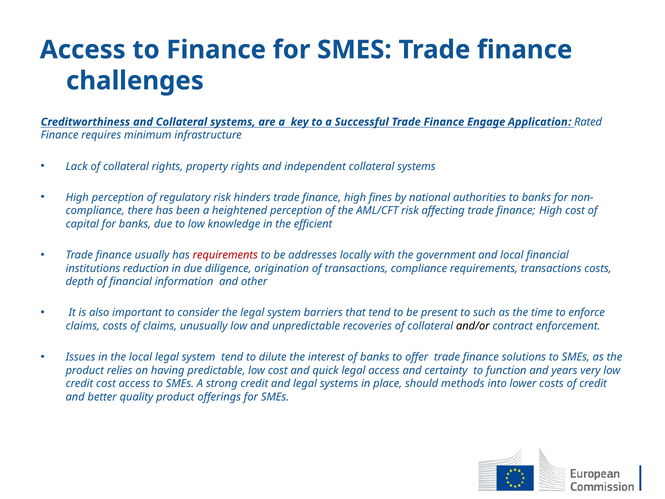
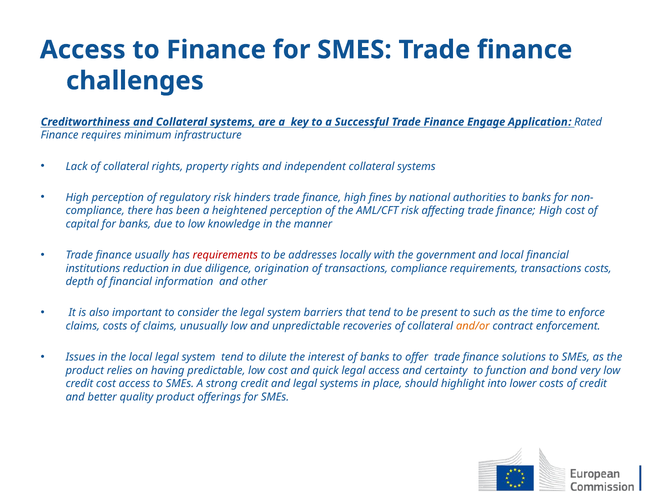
efficient: efficient -> manner (313, 224)
and/or colour: black -> orange (473, 326)
years: years -> bond (564, 370)
methods: methods -> highlight (463, 384)
